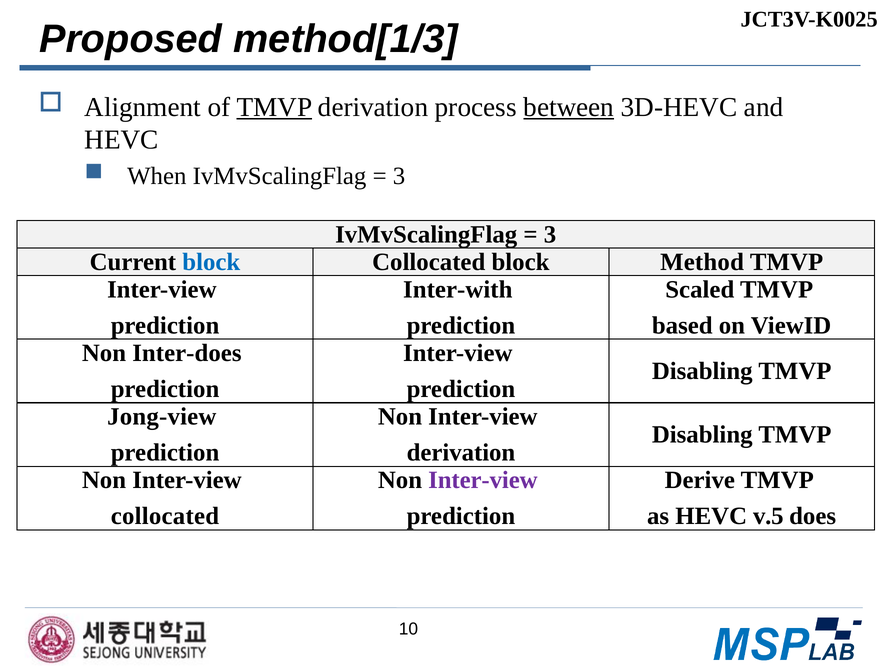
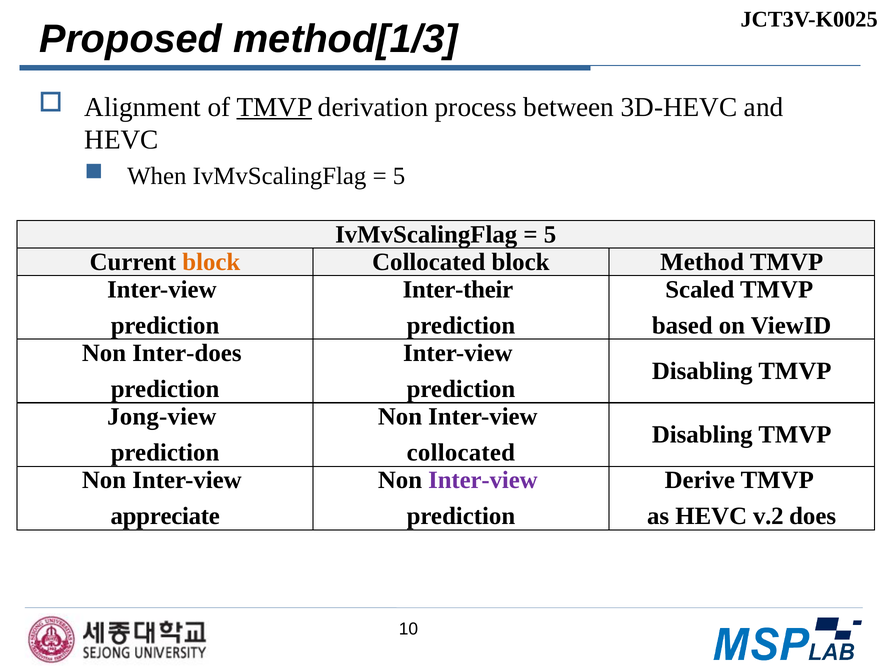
between underline: present -> none (569, 107)
3: 3 -> 5 (399, 176)
3: 3 -> 5 (550, 234)
block colour: blue -> orange (211, 262)
Inter-with: Inter-with -> Inter-their (458, 290)
derivation: derivation -> collocated (461, 453)
collocated: collocated -> appreciate (165, 516)
v.5: v.5 -> v.2 (768, 516)
